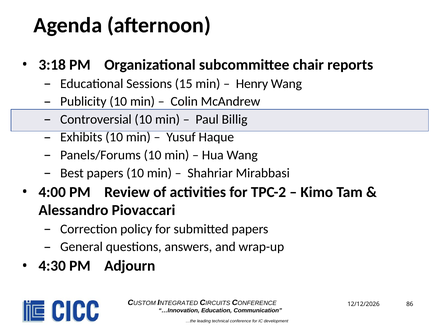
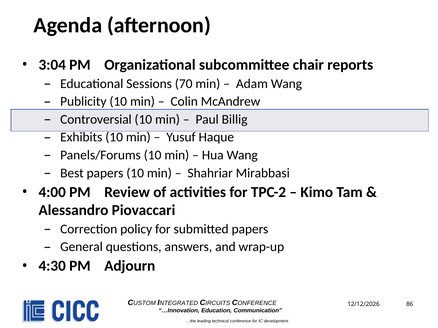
3:18: 3:18 -> 3:04 (52, 65)
15: 15 -> 70 (184, 84)
Henry: Henry -> Adam (252, 84)
